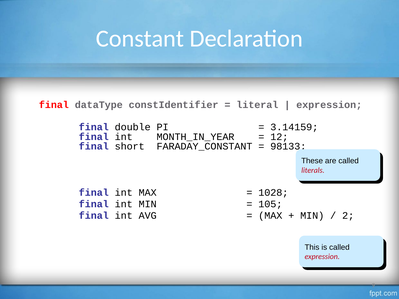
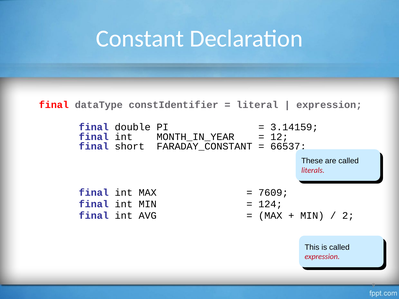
98133: 98133 -> 66537 (288, 146)
1028: 1028 -> 7609 (273, 193)
105: 105 -> 124 (270, 204)
